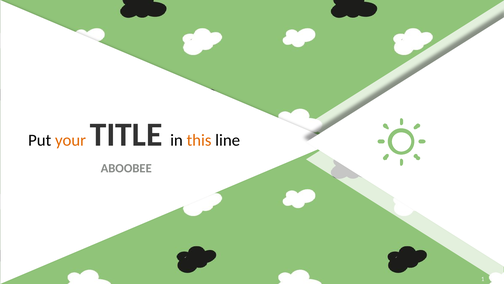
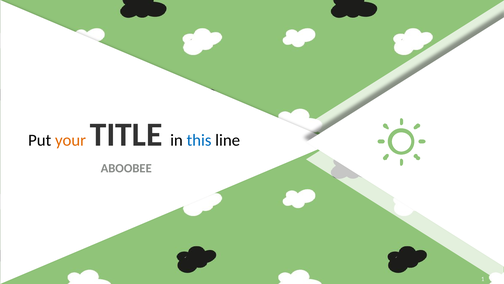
this colour: orange -> blue (199, 140)
